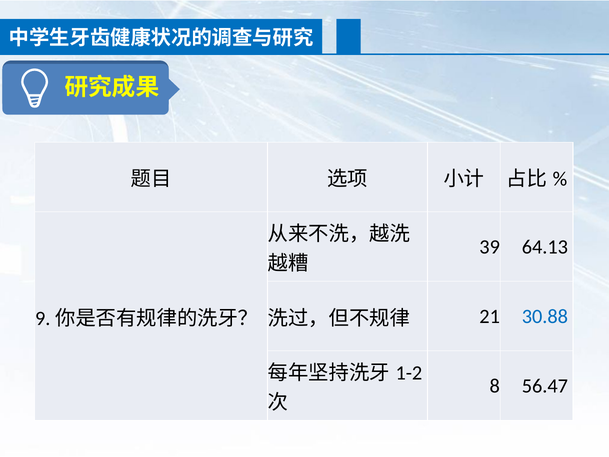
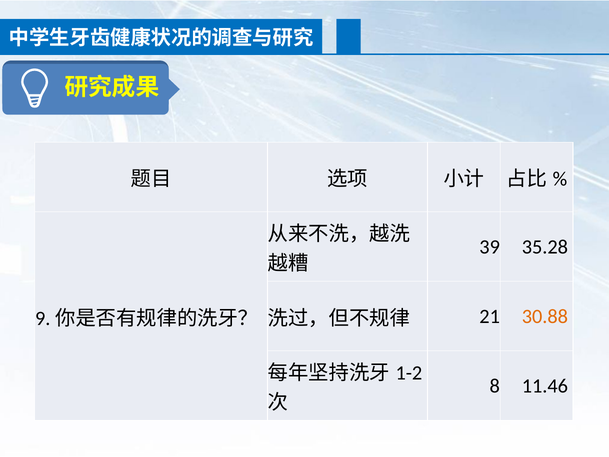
64.13: 64.13 -> 35.28 (545, 247)
30.88 colour: blue -> orange (545, 316)
56.47: 56.47 -> 11.46 (545, 386)
